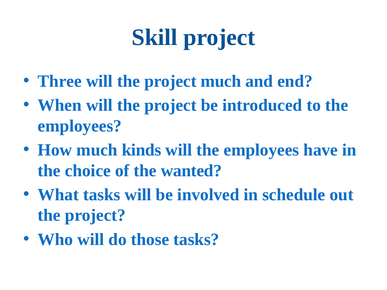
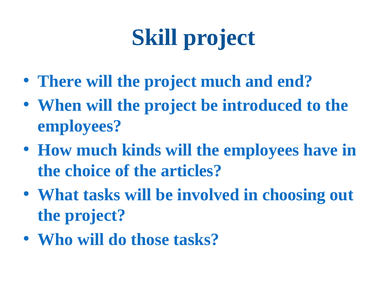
Three: Three -> There (60, 81)
wanted: wanted -> articles (191, 171)
schedule: schedule -> choosing (294, 195)
